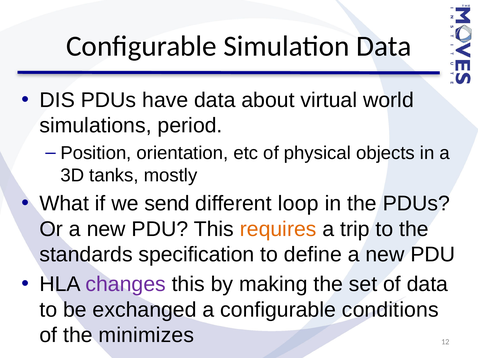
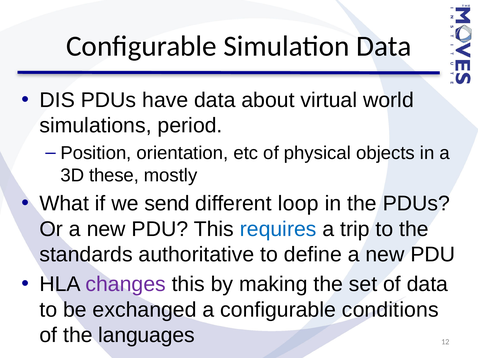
tanks: tanks -> these (114, 176)
requires colour: orange -> blue (278, 229)
specification: specification -> authoritative (197, 255)
minimizes: minimizes -> languages (146, 336)
